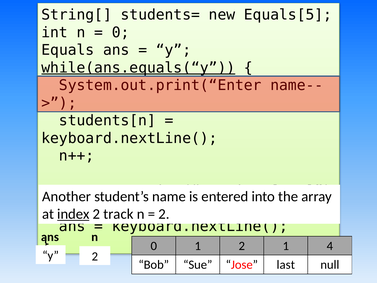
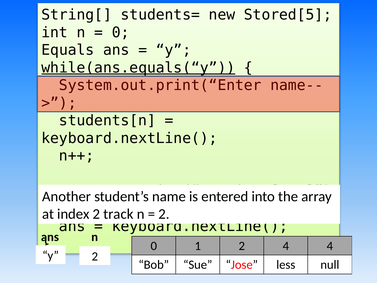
Equals[5: Equals[5 -> Stored[5 (288, 15)
index underline: present -> none (73, 214)
2 1: 1 -> 4 (286, 246)
last: last -> less (286, 265)
